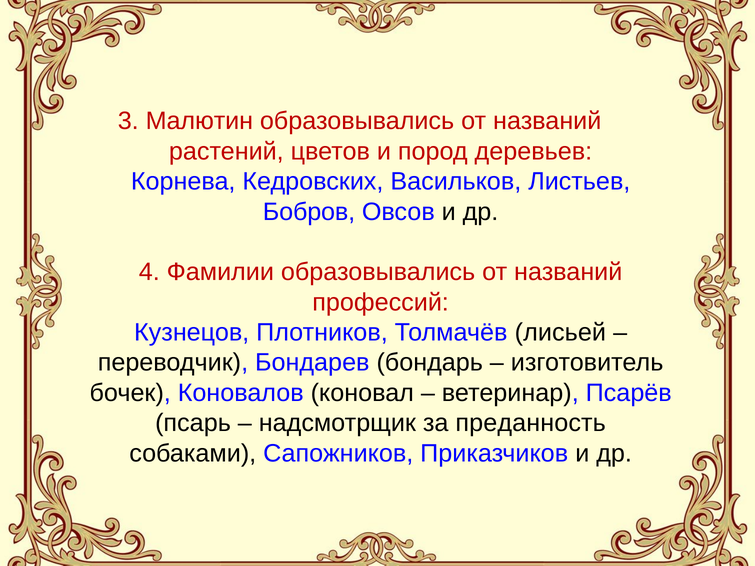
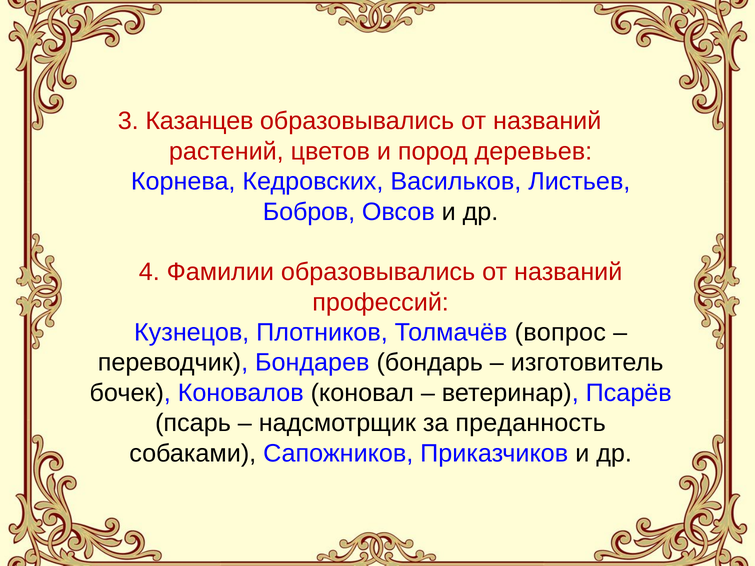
Малютин: Малютин -> Казанцев (199, 121)
лисьей: лисьей -> вопрос (560, 333)
